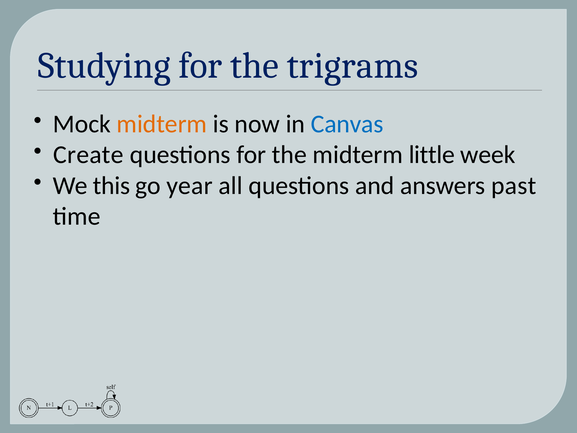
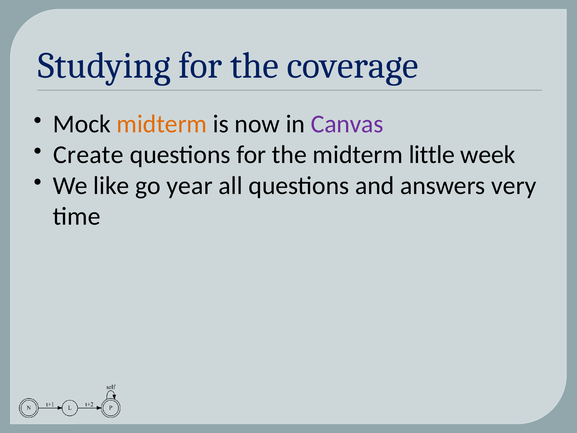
trigrams: trigrams -> coverage (353, 66)
Canvas colour: blue -> purple (347, 124)
this: this -> like (111, 185)
past: past -> very (514, 185)
